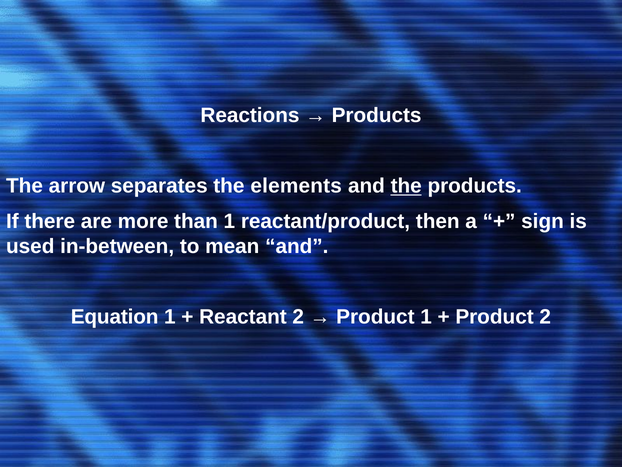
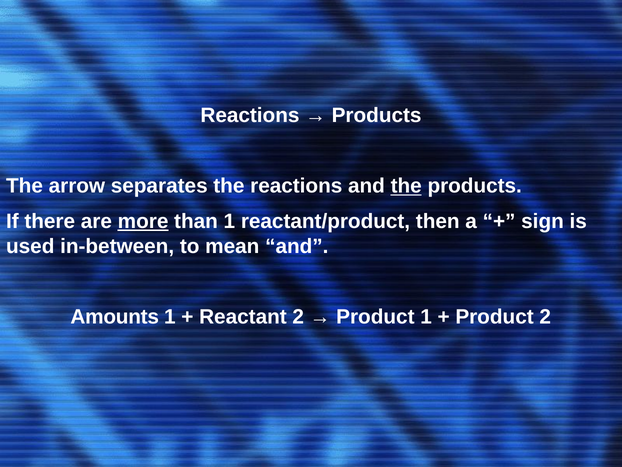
the elements: elements -> reactions (296, 186)
more underline: none -> present (143, 221)
Equation: Equation -> Amounts (115, 317)
